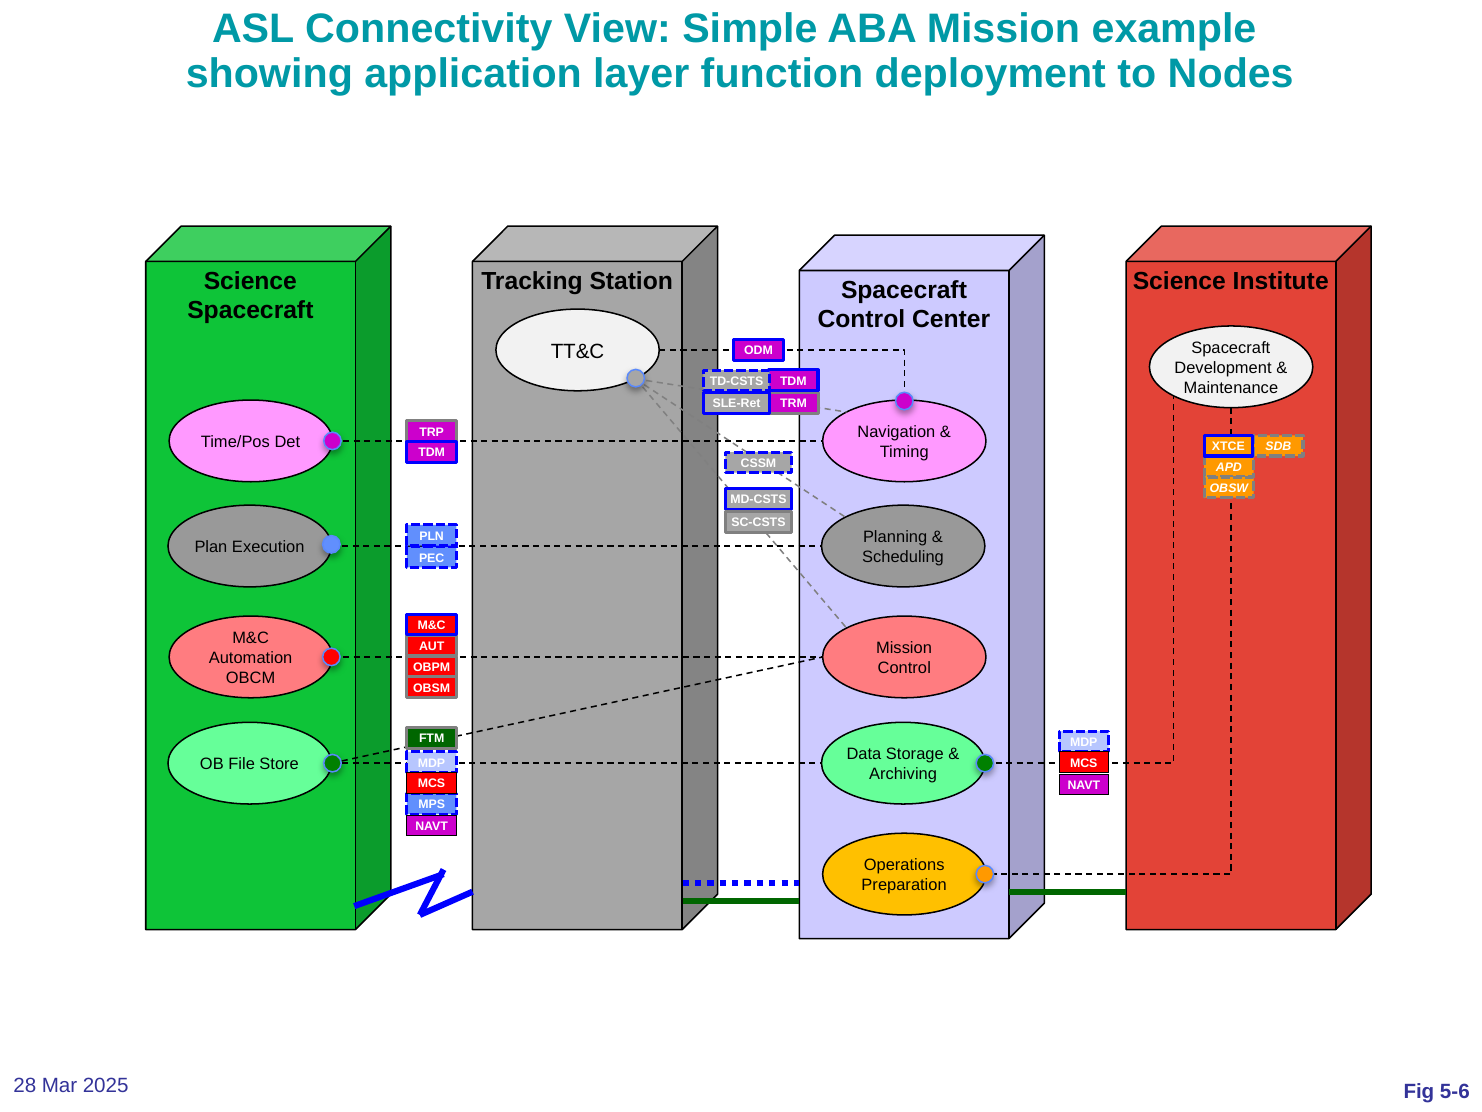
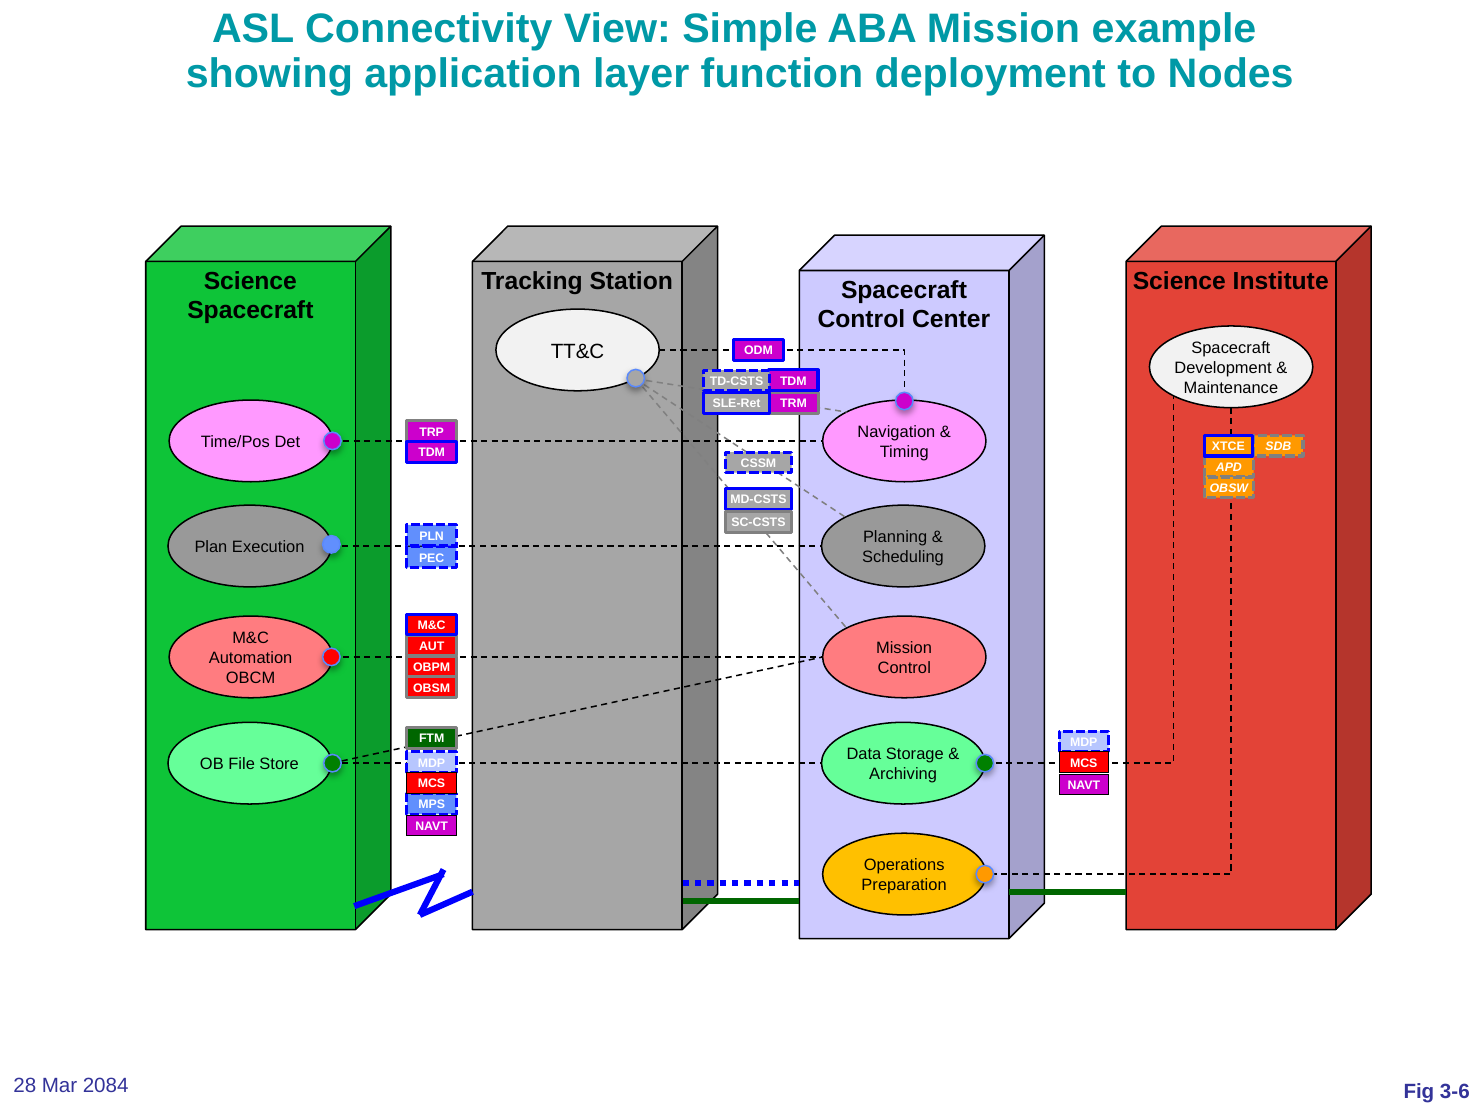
2025: 2025 -> 2084 (106, 1085)
5-6: 5-6 -> 3-6 (1455, 1091)
